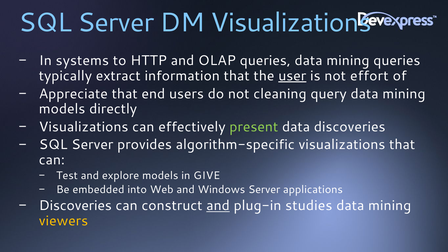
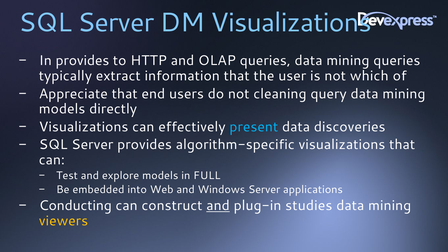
In systems: systems -> provides (82, 61)
user underline: present -> none (292, 76)
effort: effort -> which (369, 76)
present colour: light green -> light blue (254, 127)
GIVE: GIVE -> FULL (207, 175)
Discoveries: Discoveries -> Conducting (75, 206)
